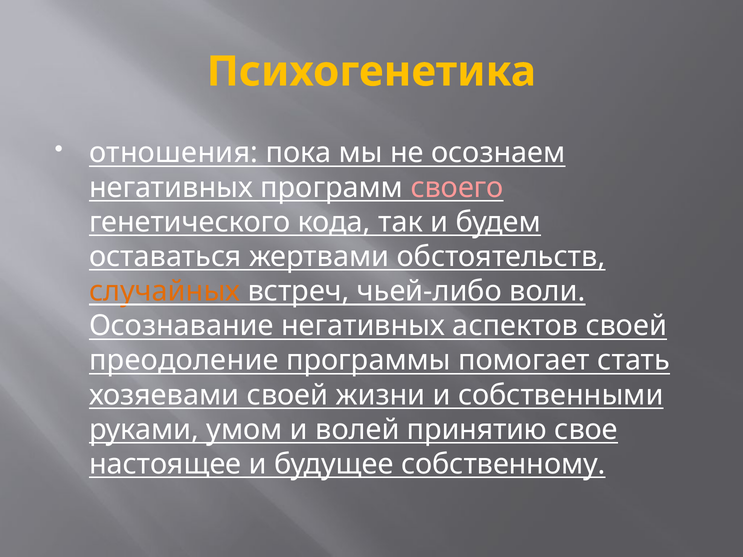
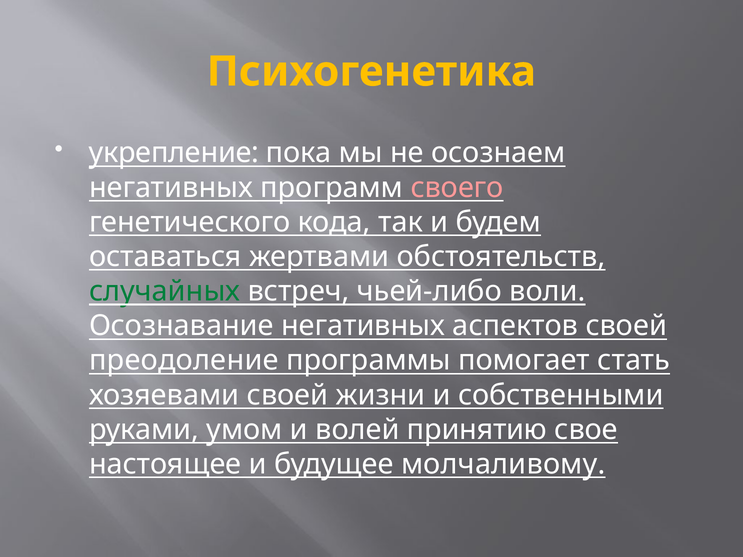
отношения: отношения -> укрепление (174, 153)
случайных colour: orange -> green (165, 291)
собственному: собственному -> молчаливому (503, 464)
